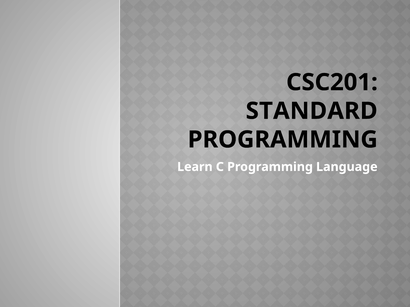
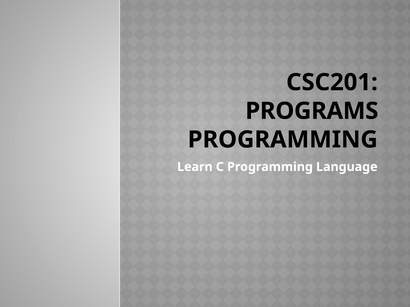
STANDARD: STANDARD -> PROGRAMS (312, 111)
